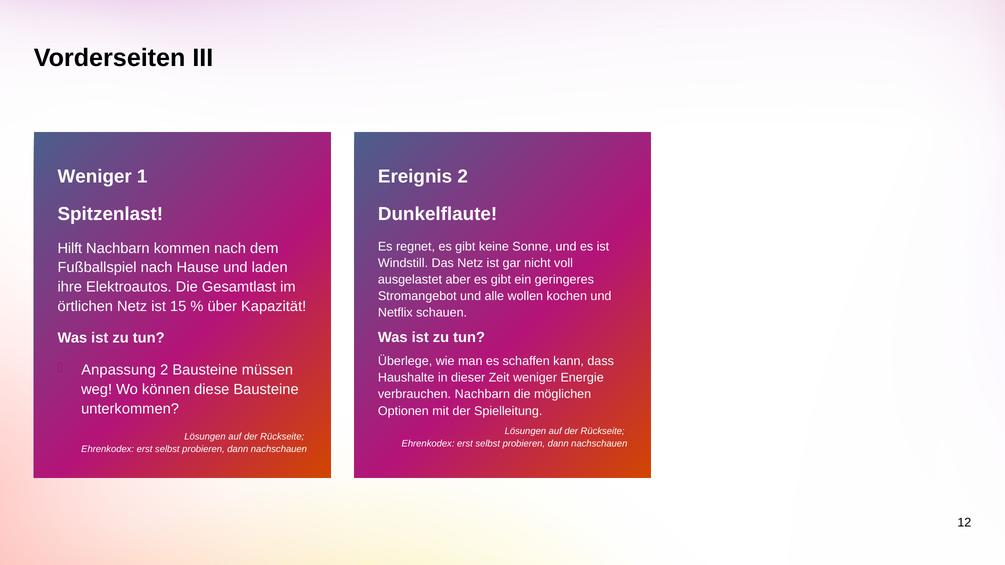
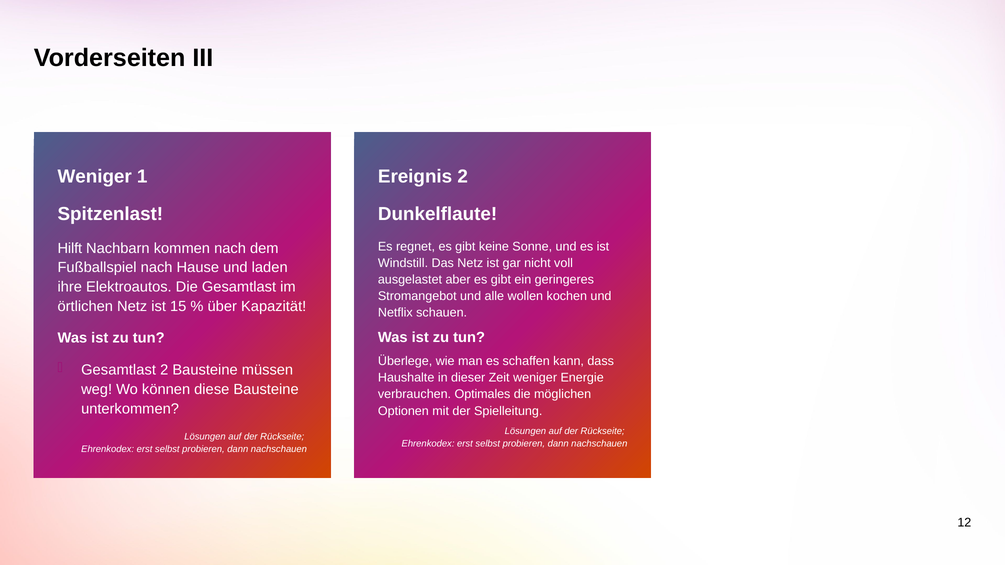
Anpassung: Anpassung -> Gesamtlast (119, 370)
verbrauchen Nachbarn: Nachbarn -> Optimales (482, 395)
